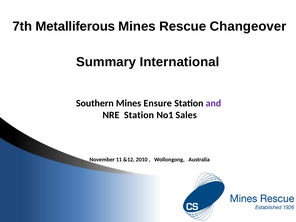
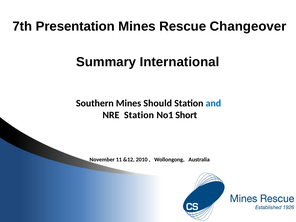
Metalliferous: Metalliferous -> Presentation (75, 26)
Ensure: Ensure -> Should (158, 103)
and colour: purple -> blue (213, 103)
Sales: Sales -> Short (186, 115)
